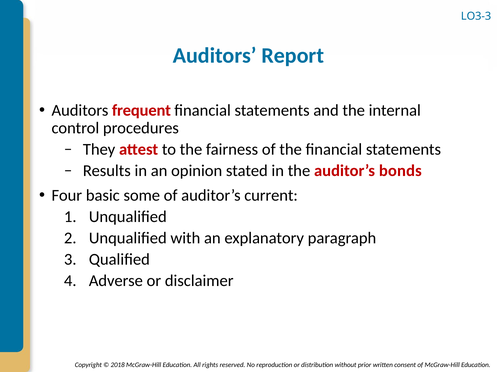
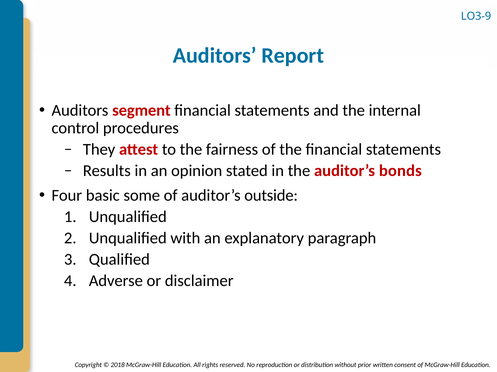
LO3-3: LO3-3 -> LO3-9 (476, 16)
frequent: frequent -> segment (141, 111)
current: current -> outside (271, 196)
